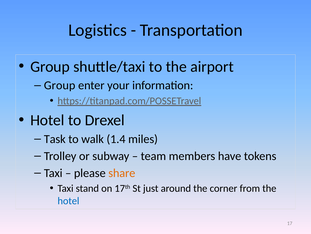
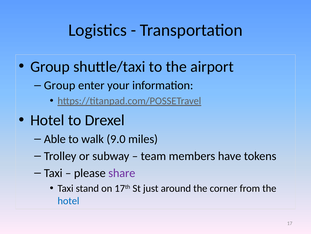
Task: Task -> Able (55, 139)
1.4: 1.4 -> 9.0 (116, 139)
share colour: orange -> purple (122, 172)
